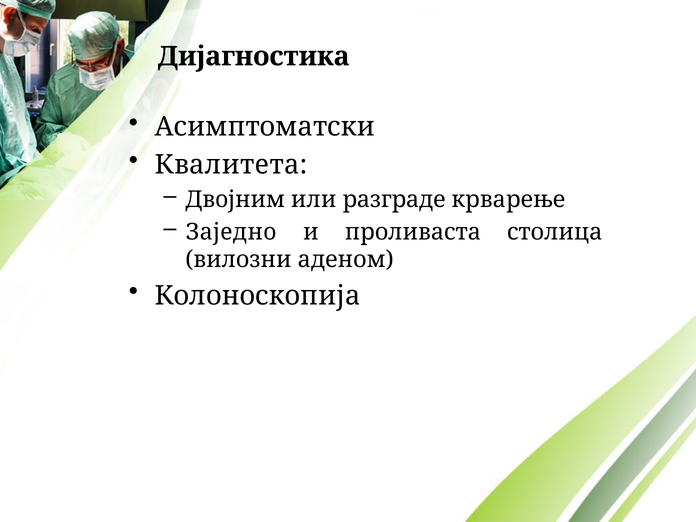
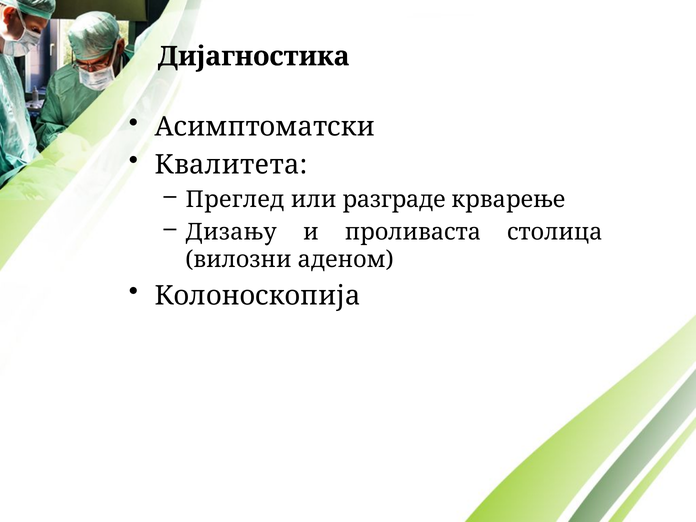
Двojним: Двojним -> Преглед (235, 199)
Зajeднo: Зajeднo -> Дизaњу (231, 232)
